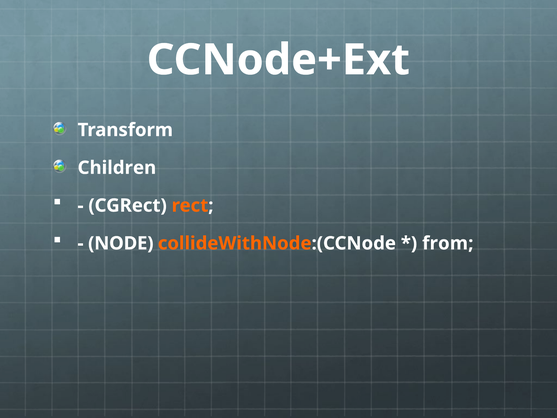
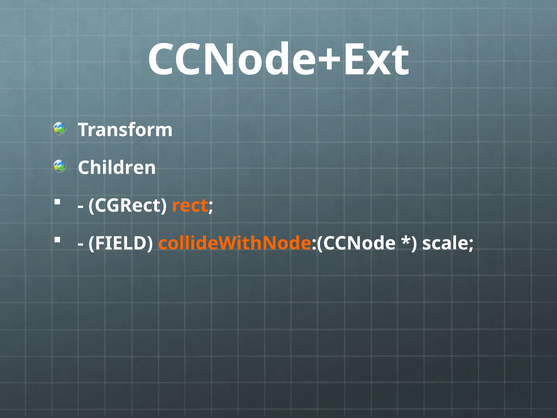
NODE: NODE -> FIELD (121, 243)
from: from -> scale (448, 243)
